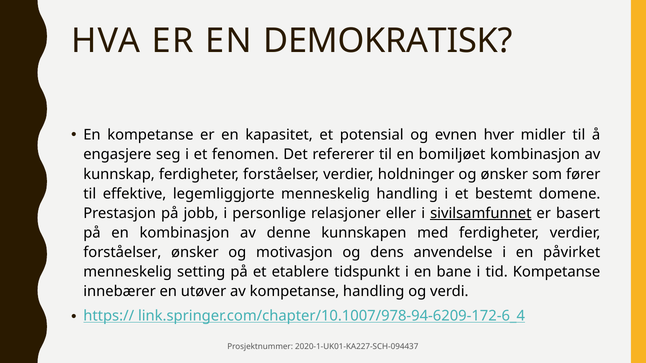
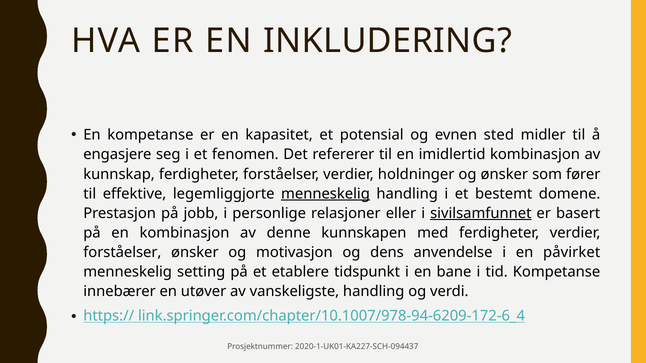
DEMOKRATISK: DEMOKRATISK -> INKLUDERING (388, 41)
hver: hver -> sted (499, 135)
bomiljøet: bomiljøet -> imidlertid (452, 155)
menneskelig underline: none -> present (325, 194)
av kompetanse: kompetanse -> vanskeligste (294, 291)
